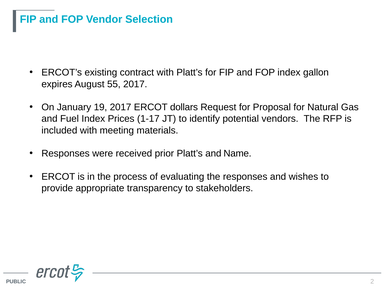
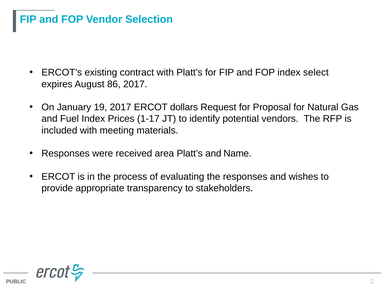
gallon: gallon -> select (316, 72)
55: 55 -> 86 (114, 84)
prior: prior -> area (164, 153)
